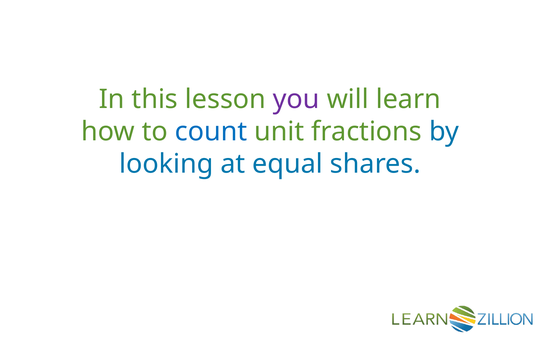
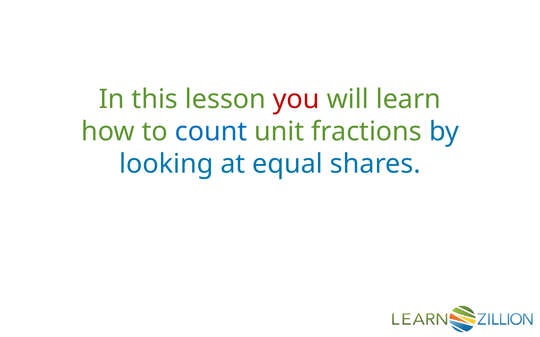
you colour: purple -> red (296, 99)
